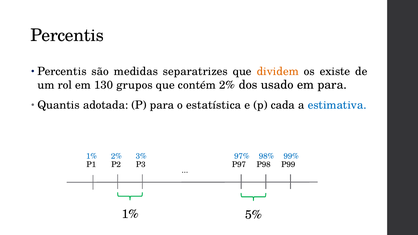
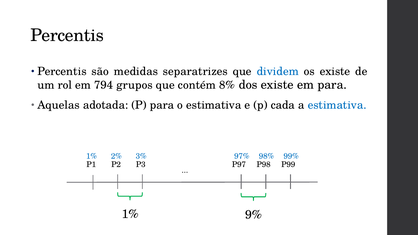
dividem colour: orange -> blue (278, 71)
130: 130 -> 794 (104, 85)
contém 2%: 2% -> 8% (227, 85)
dos usado: usado -> existe (277, 85)
Quantis: Quantis -> Aquelas (59, 105)
o estatística: estatística -> estimativa (214, 105)
5%: 5% -> 9% (254, 215)
